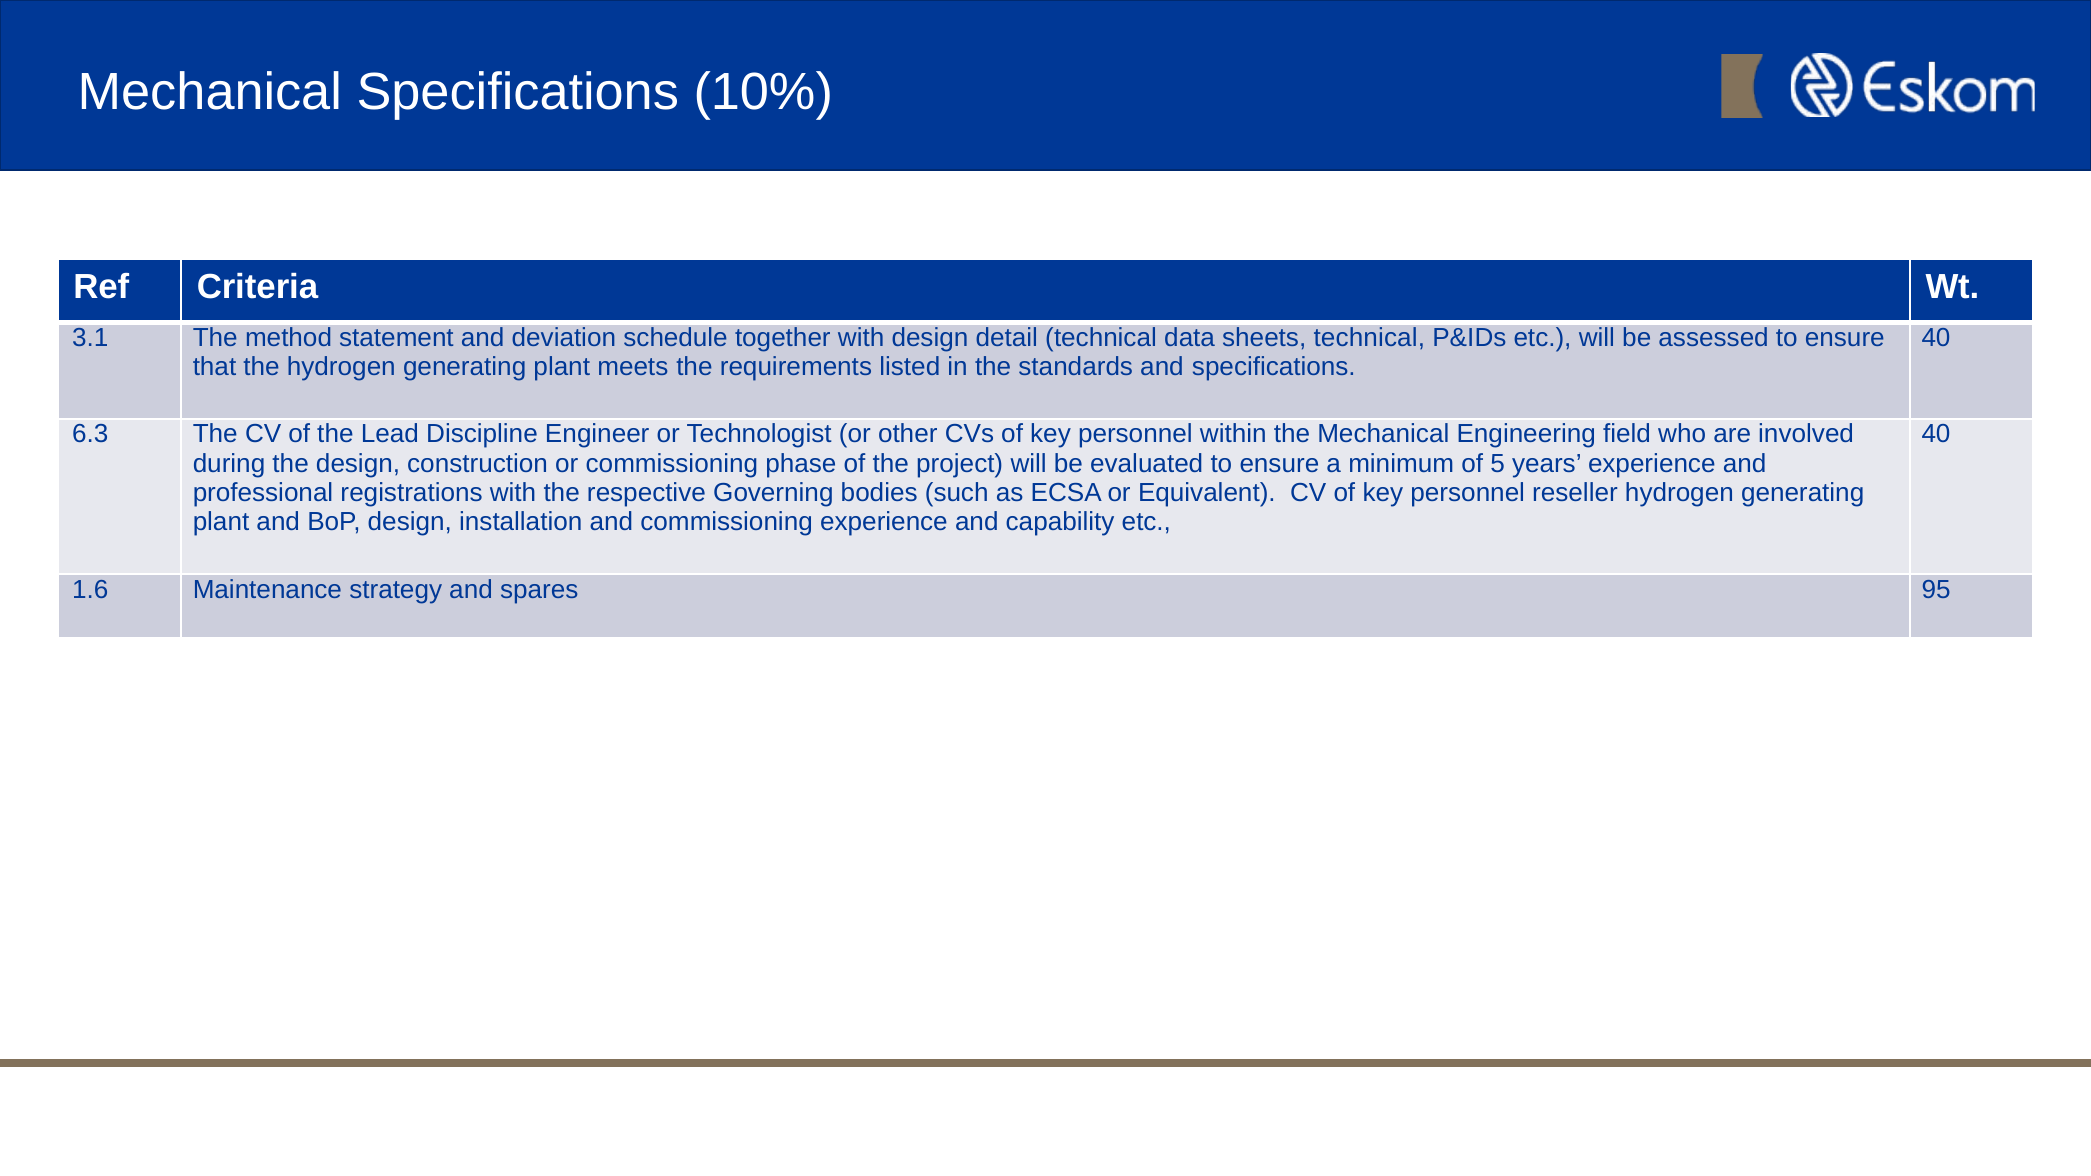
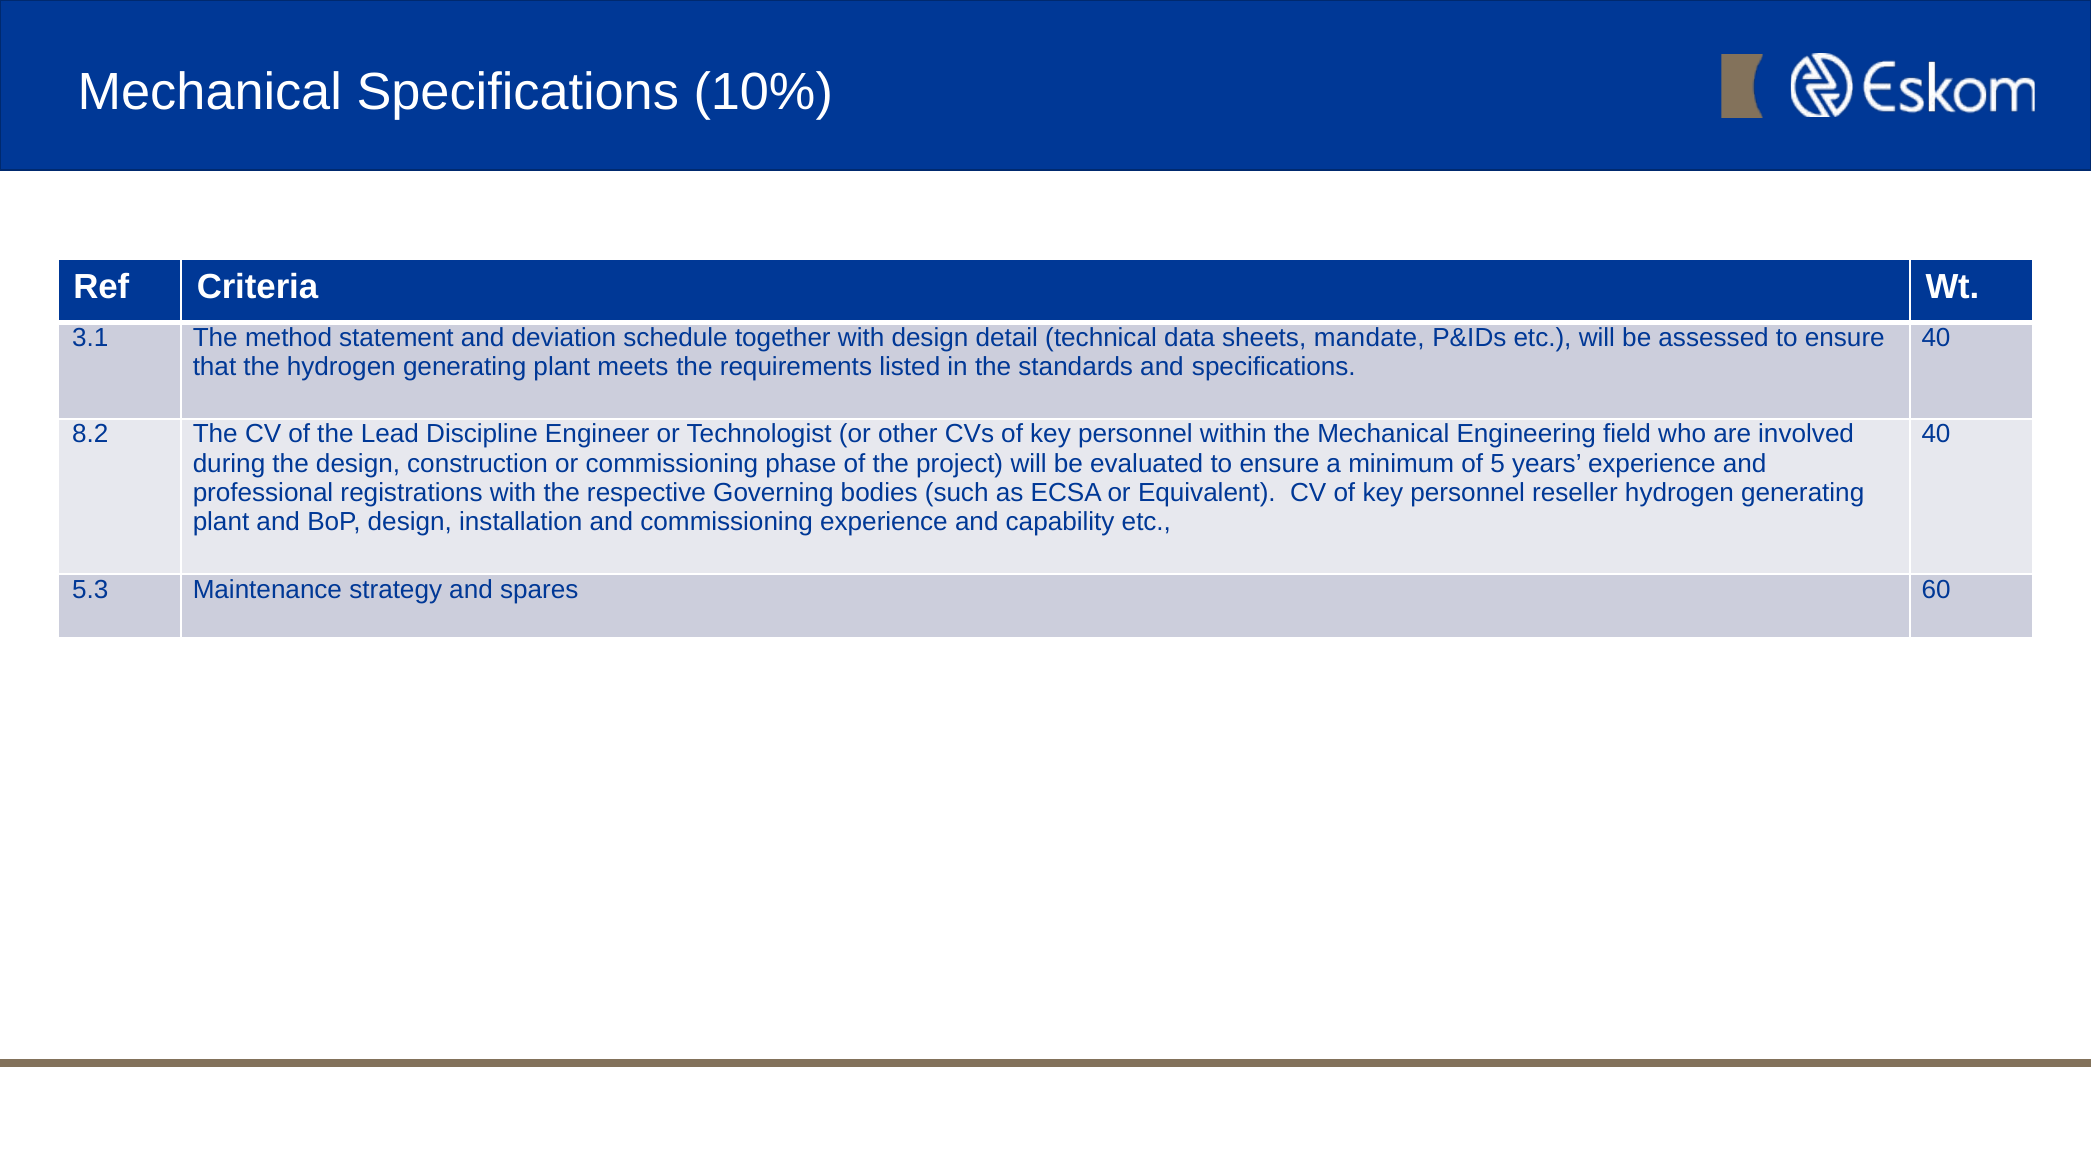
sheets technical: technical -> mandate (1369, 338)
6.3: 6.3 -> 8.2 (90, 434)
1.6: 1.6 -> 5.3 (90, 589)
95: 95 -> 60 (1936, 589)
